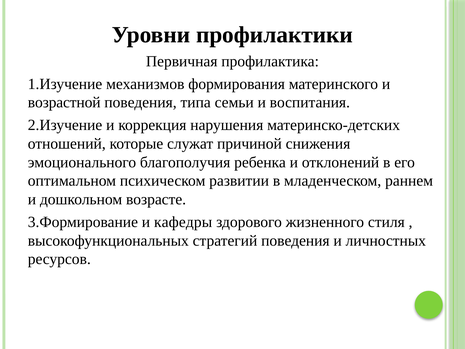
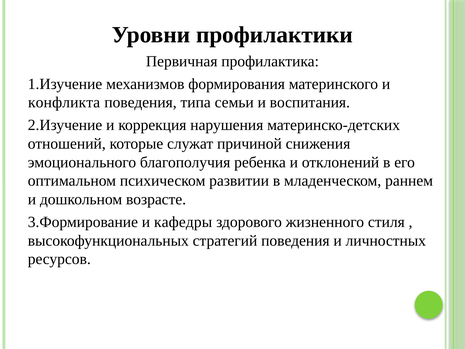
возрастной: возрастной -> конфликта (64, 102)
